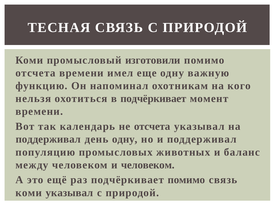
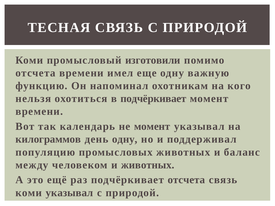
не отсчета: отсчета -> момент (152, 127)
поддерживал: поддерживал -> килограммов (48, 139)
и человеком: человеком -> животных (148, 165)
подчёркивает помимо: помимо -> отсчета (186, 180)
